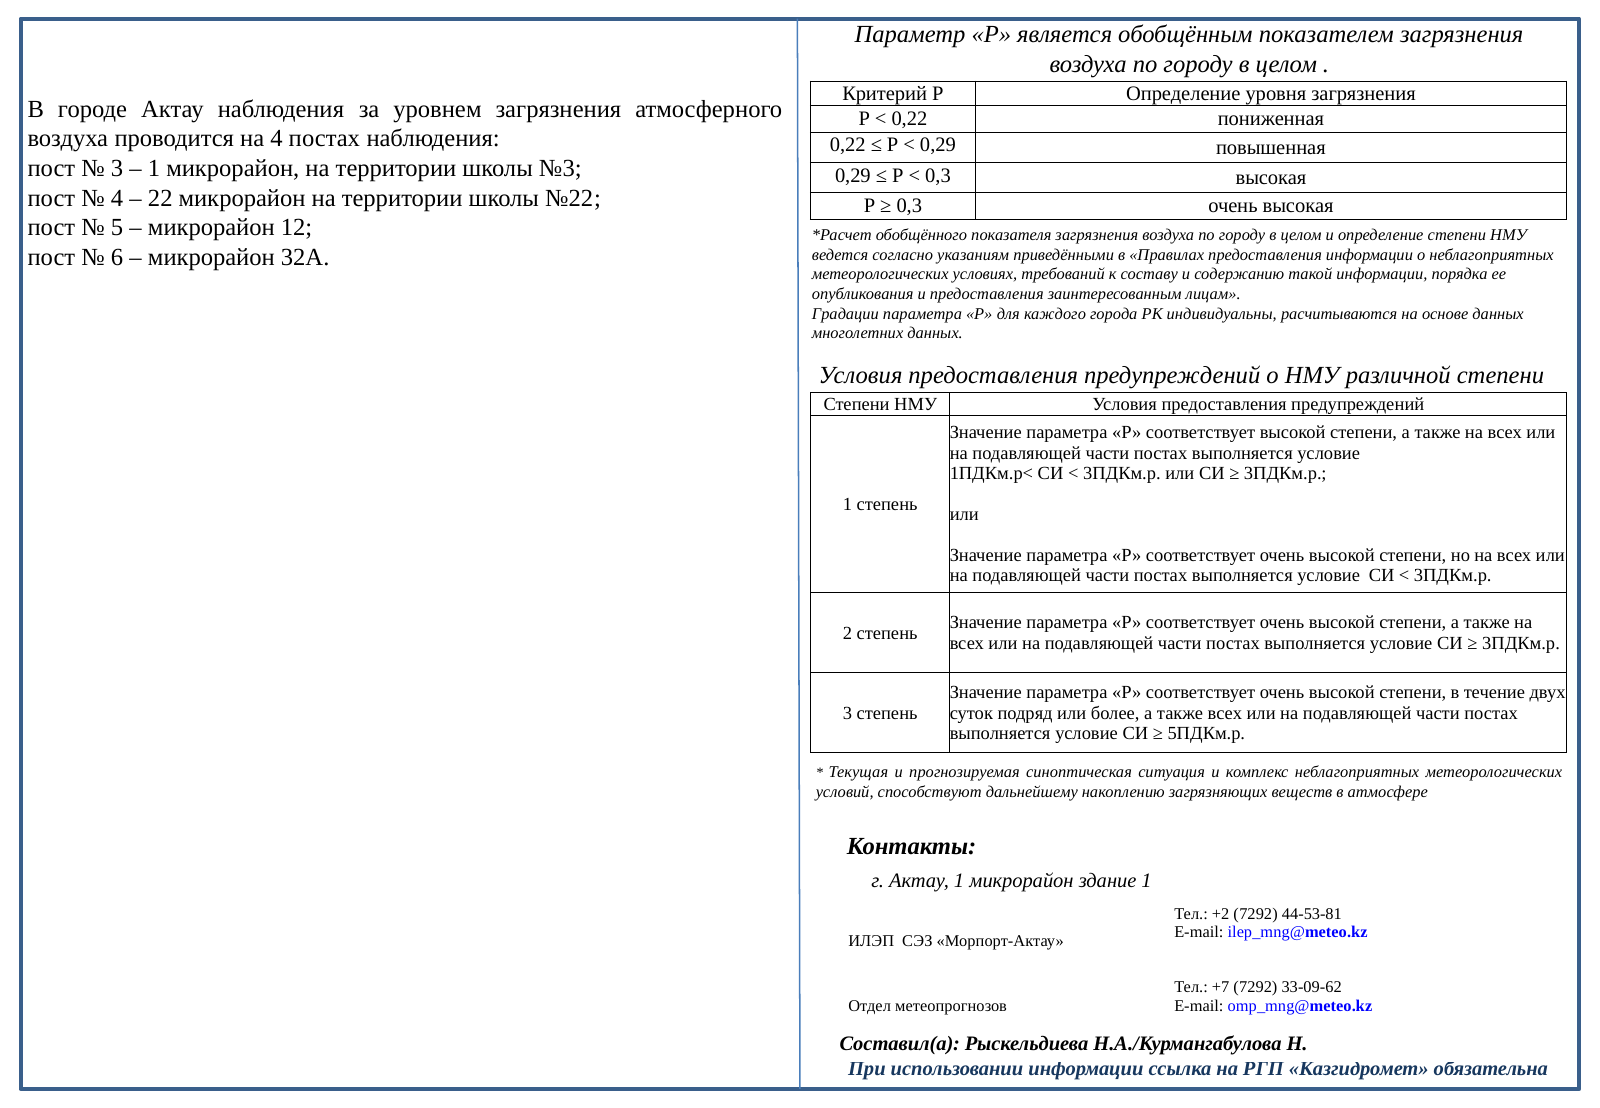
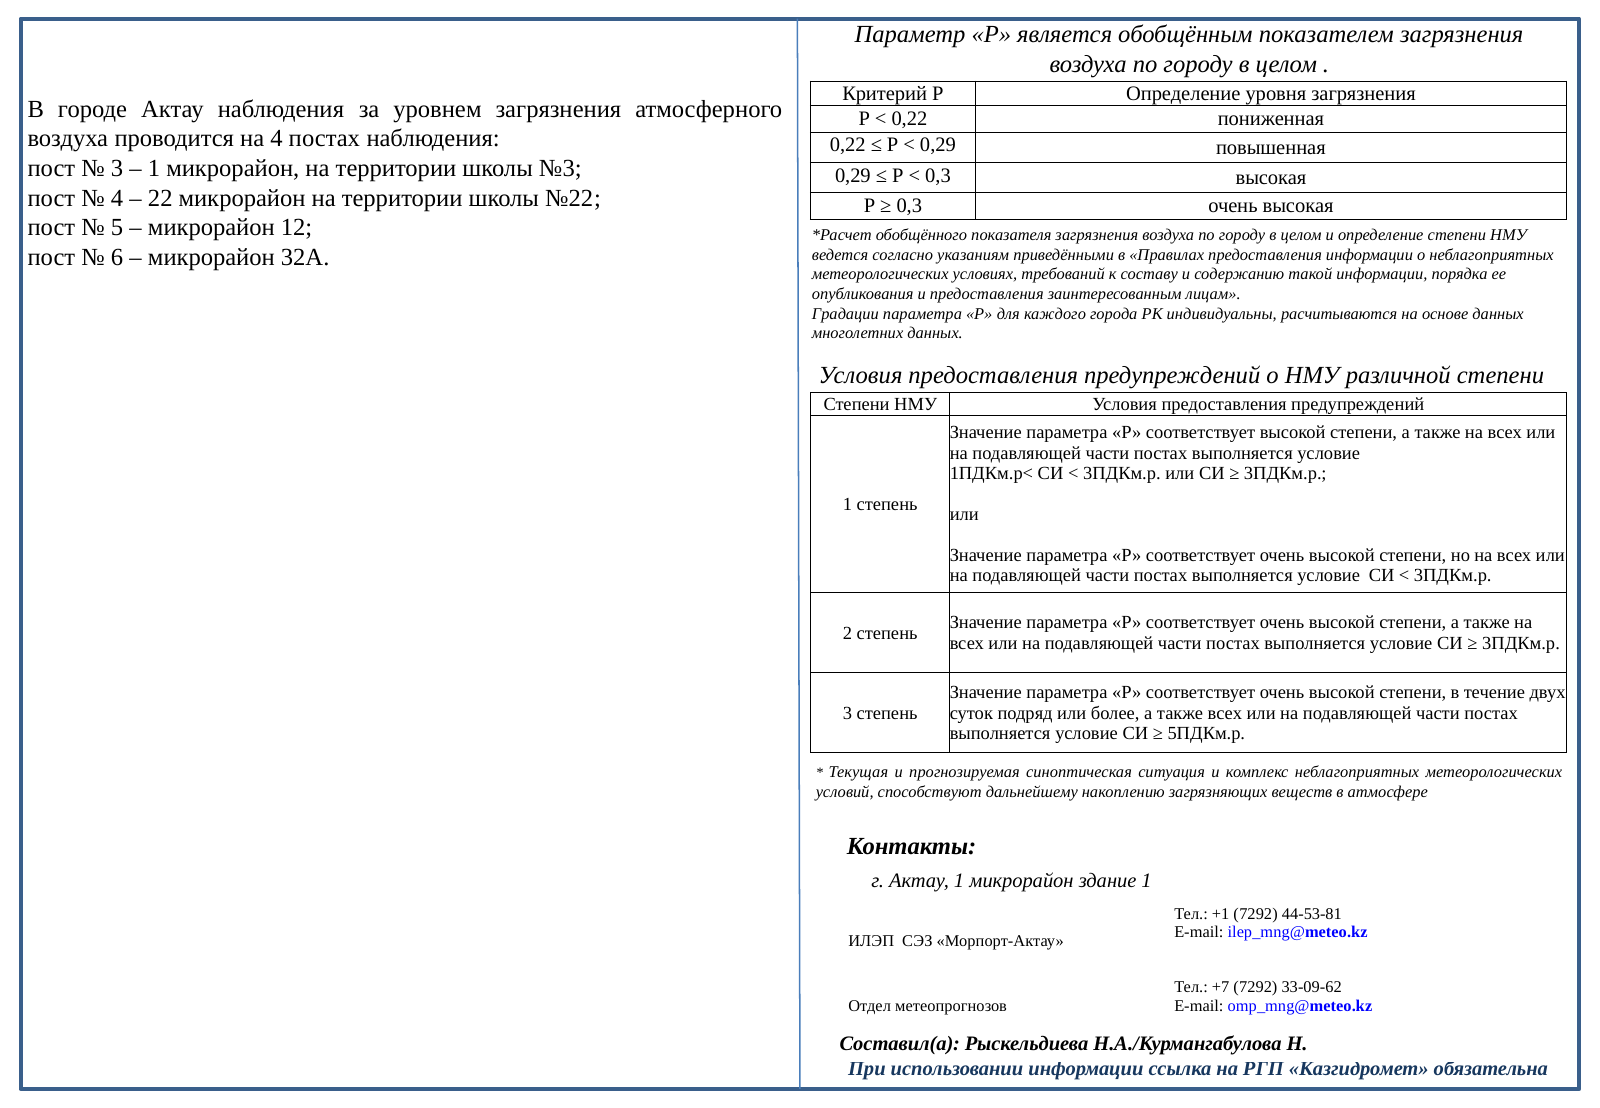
+2: +2 -> +1 (1221, 913)
